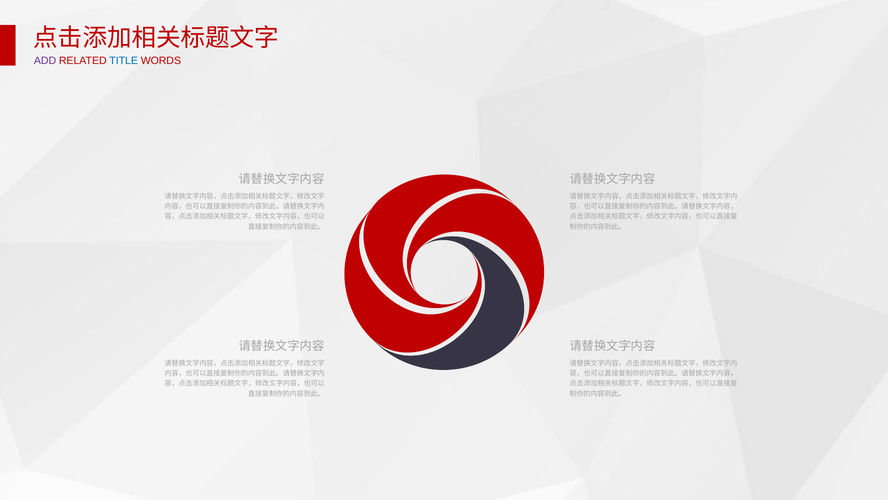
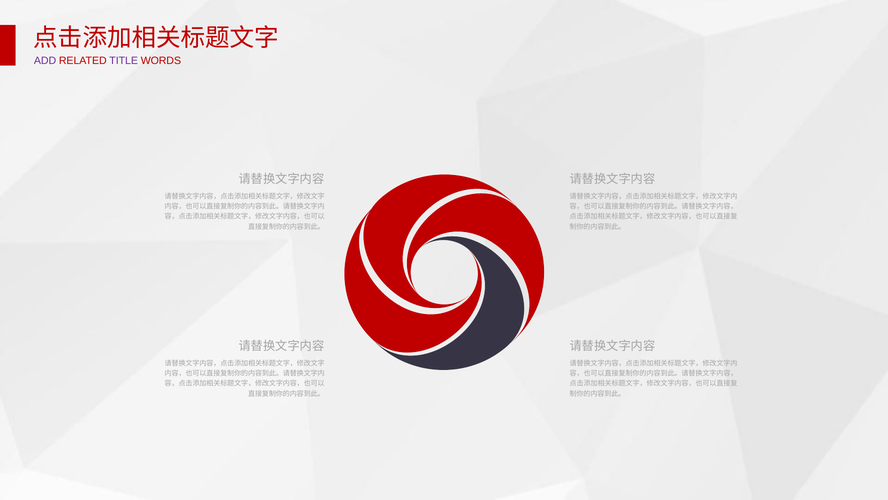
TITLE colour: blue -> purple (124, 61)
